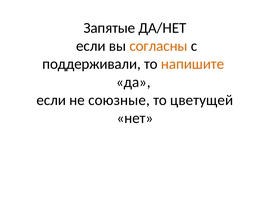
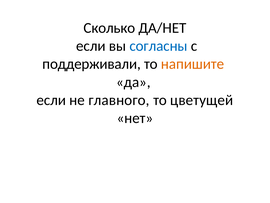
Запятые: Запятые -> Сколько (109, 28)
согласны colour: orange -> blue (159, 46)
союзные: союзные -> главного (119, 100)
